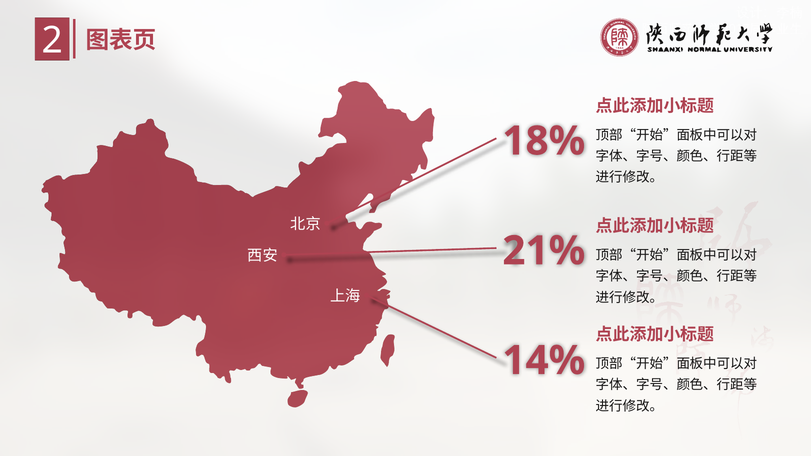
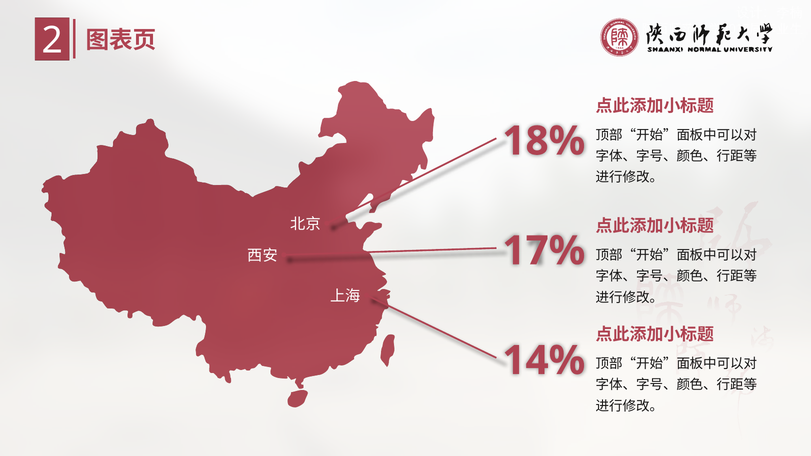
21%: 21% -> 17% (544, 251)
